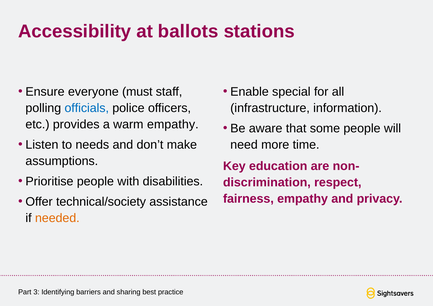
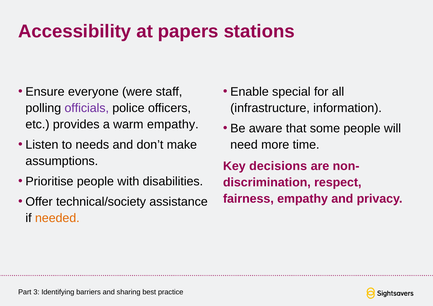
ballots: ballots -> papers (188, 31)
must: must -> were (137, 92)
officials colour: blue -> purple (87, 108)
education: education -> decisions (278, 166)
